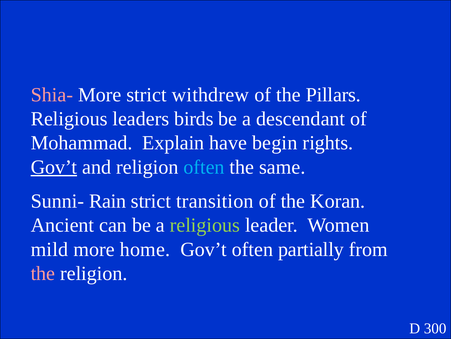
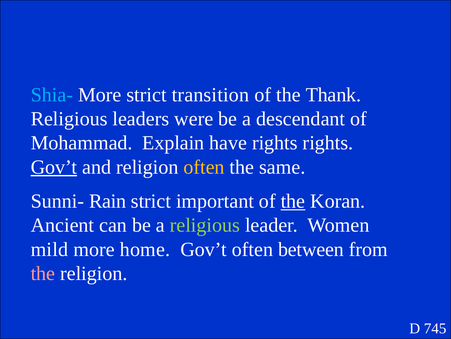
Shia- colour: pink -> light blue (52, 95)
withdrew: withdrew -> transition (210, 95)
Pillars: Pillars -> Thank (333, 95)
birds: birds -> were (194, 119)
have begin: begin -> rights (275, 143)
often colour: light blue -> yellow (204, 167)
transition: transition -> important (215, 201)
the underline: none -> present (293, 201)
partially: partially -> between (311, 249)
300: 300 -> 745 (435, 328)
